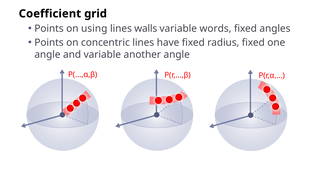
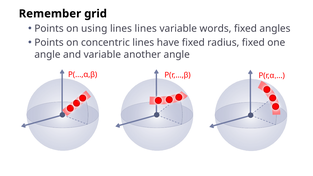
Coefficient: Coefficient -> Remember (50, 14)
lines walls: walls -> lines (146, 29)
